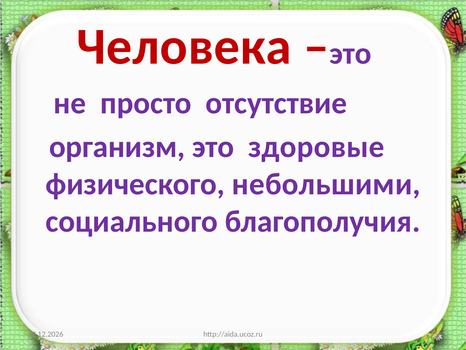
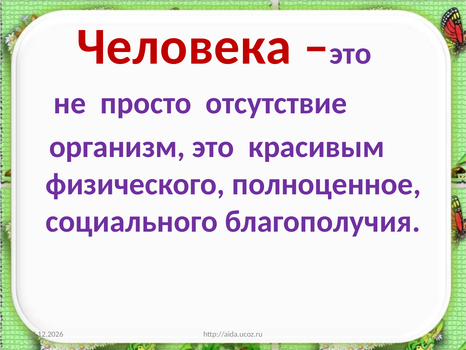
здоровые: здоровые -> красивым (316, 147)
небольшими: небольшими -> полноценное (326, 184)
